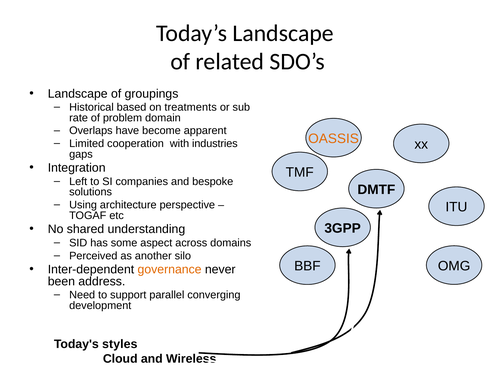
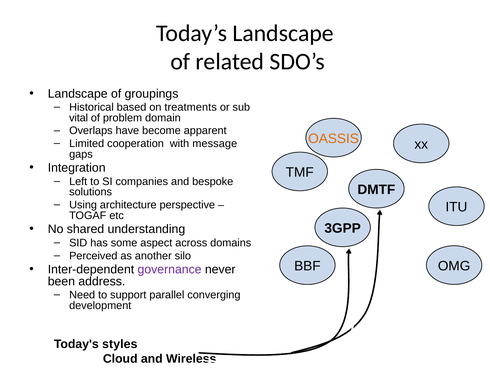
rate: rate -> vital (79, 118)
industries: industries -> message (215, 143)
governance colour: orange -> purple (170, 269)
